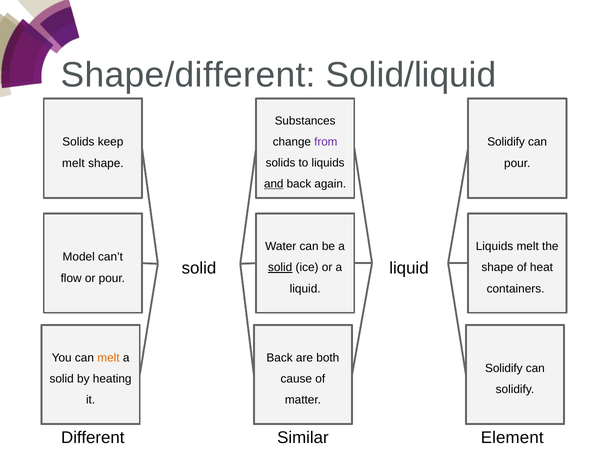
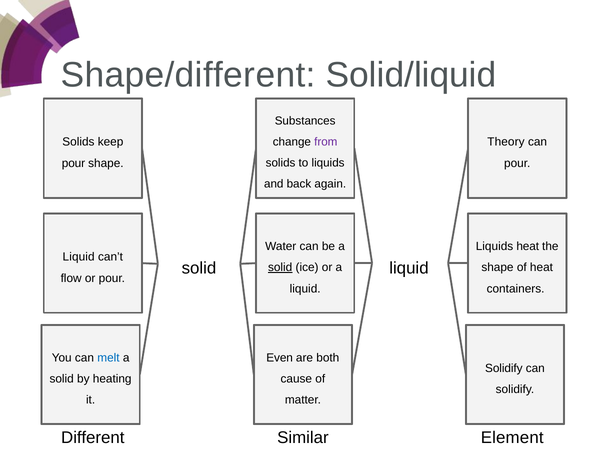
Solidify: Solidify -> Theory (506, 142)
melt: melt -> pour (73, 163)
and underline: present -> none (274, 184)
Liquids melt: melt -> heat (528, 246)
Model: Model -> Liquid (79, 257)
melt colour: orange -> blue (108, 358)
Back: Back -> Even (280, 358)
